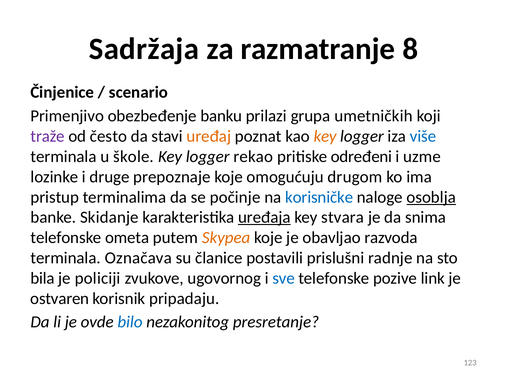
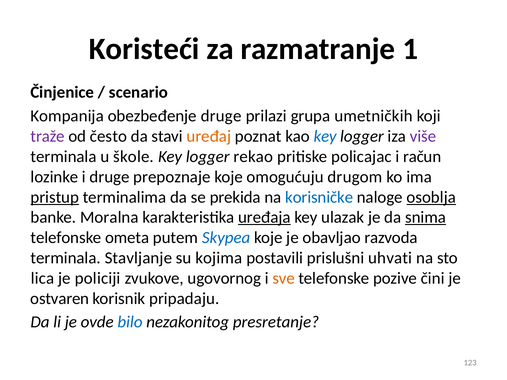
Sadržaja: Sadržaja -> Koristeći (144, 49)
8: 8 -> 1 (410, 49)
Primenjivo: Primenjivo -> Kompanija (67, 116)
obezbeđenje banku: banku -> druge (221, 116)
key colour: orange -> blue (325, 136)
više colour: blue -> purple (423, 136)
određeni: određeni -> policajac (361, 157)
uzme: uzme -> račun (422, 157)
pristup underline: none -> present (55, 197)
počinje: počinje -> prekida (235, 197)
Skidanje: Skidanje -> Moralna (109, 218)
stvara: stvara -> ulazak (343, 218)
snima underline: none -> present (426, 218)
Skypea colour: orange -> blue (226, 238)
Označava: Označava -> Stavljanje (138, 258)
članice: članice -> kojima (219, 258)
radnje: radnje -> uhvati (390, 258)
bila: bila -> lica (42, 278)
sve colour: blue -> orange (284, 278)
link: link -> čini (433, 278)
